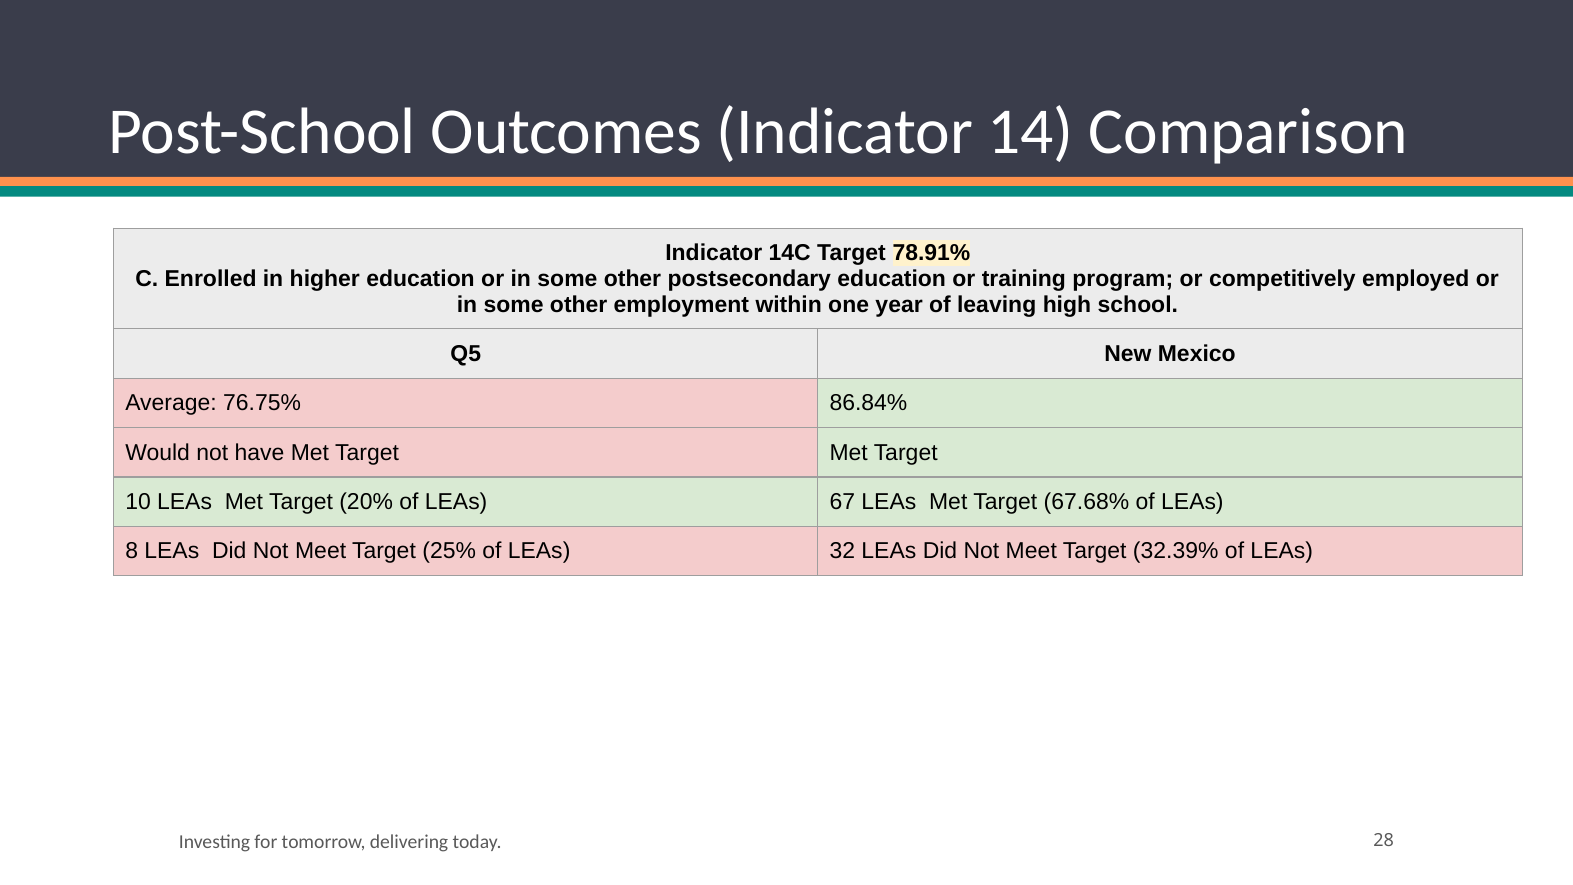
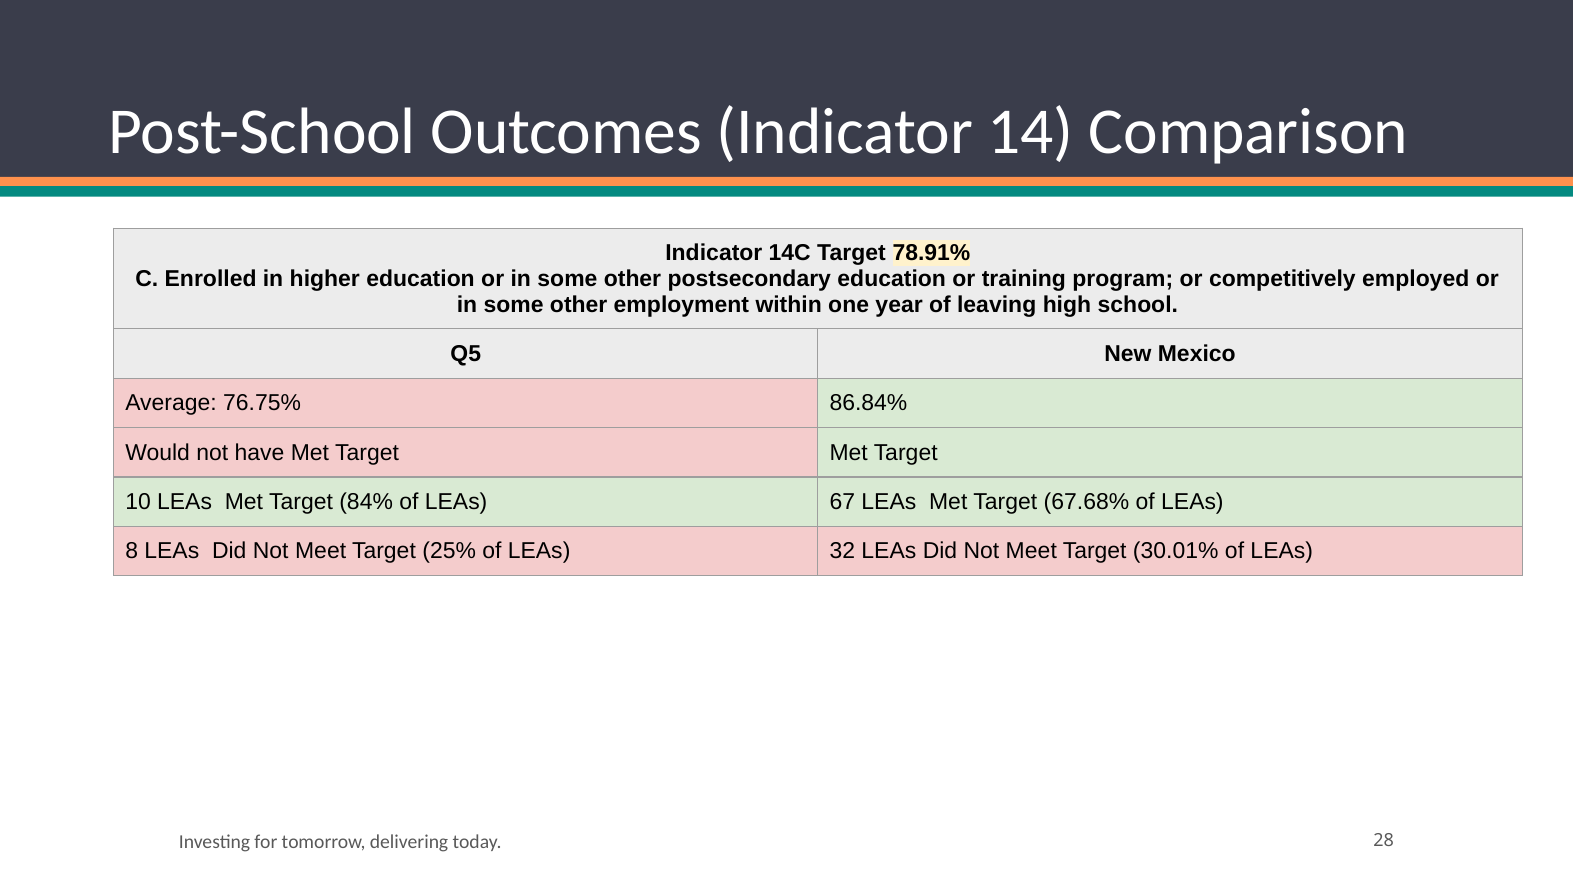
20%: 20% -> 84% (366, 502)
32.39%: 32.39% -> 30.01% (1176, 551)
